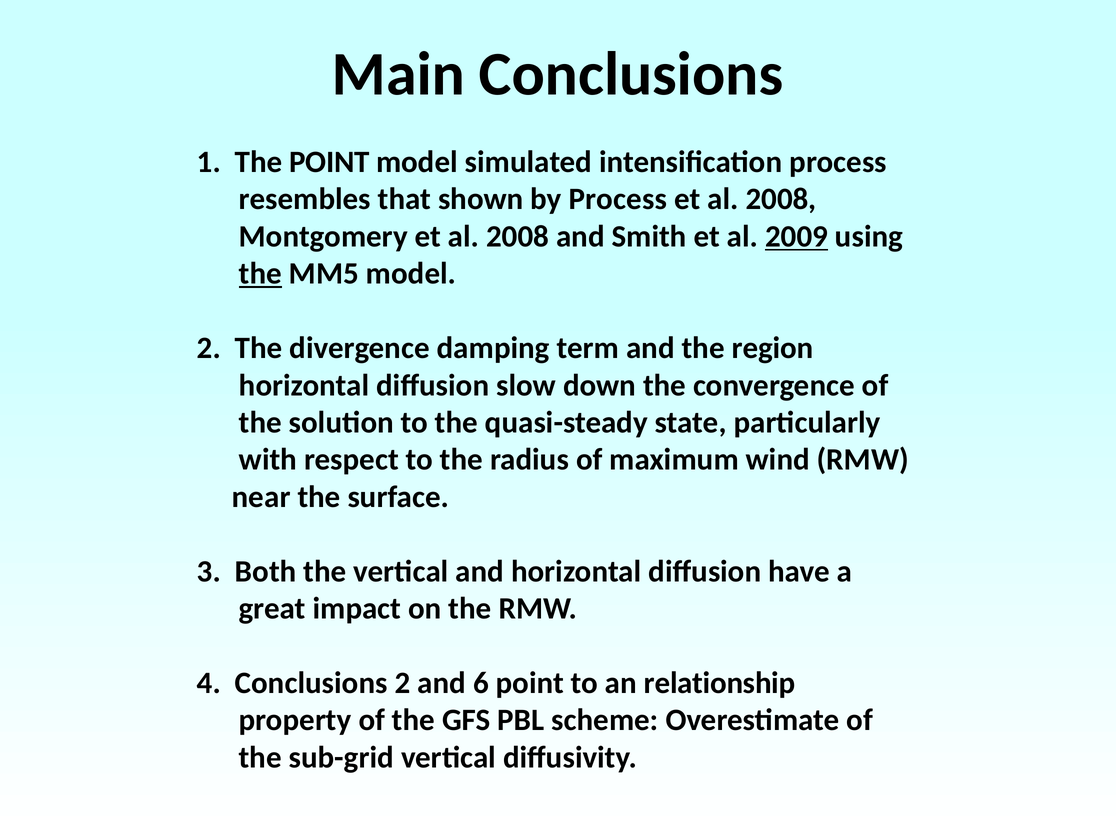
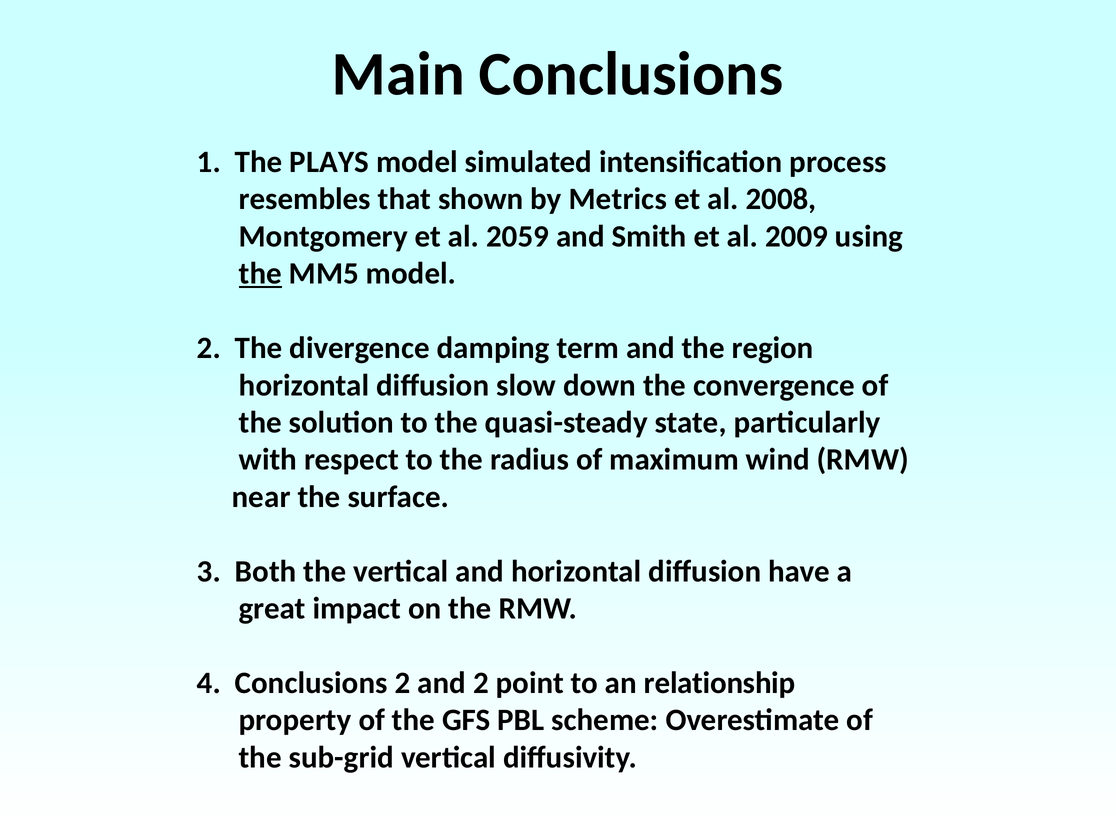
The POINT: POINT -> PLAYS (329, 162)
by Process: Process -> Metrics (618, 199)
Montgomery et al 2008: 2008 -> 2059 (518, 236)
2009 underline: present -> none (797, 236)
and 6: 6 -> 2 (481, 683)
